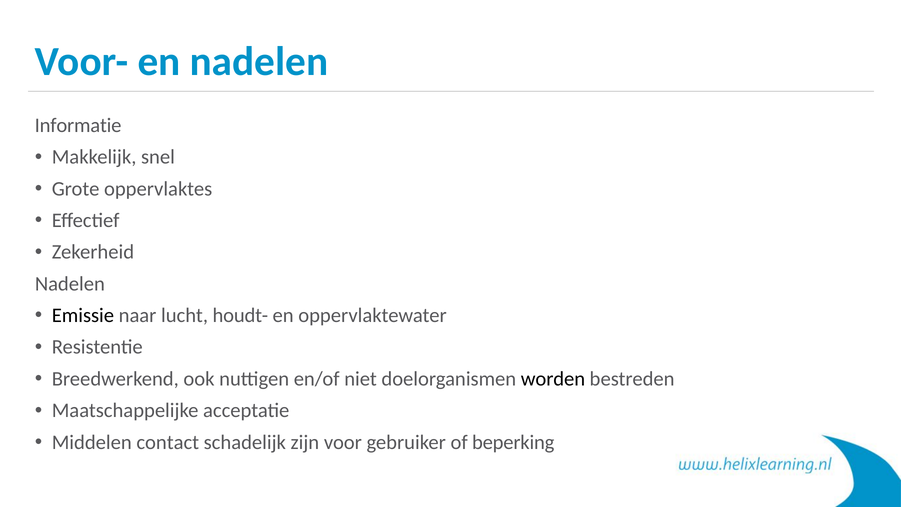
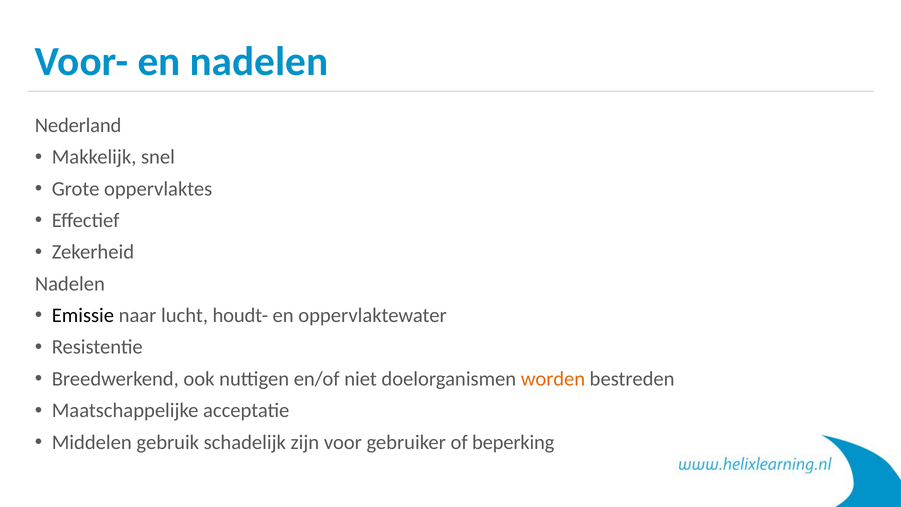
Informatie: Informatie -> Nederland (78, 125)
worden colour: black -> orange (553, 379)
contact: contact -> gebruik (168, 442)
